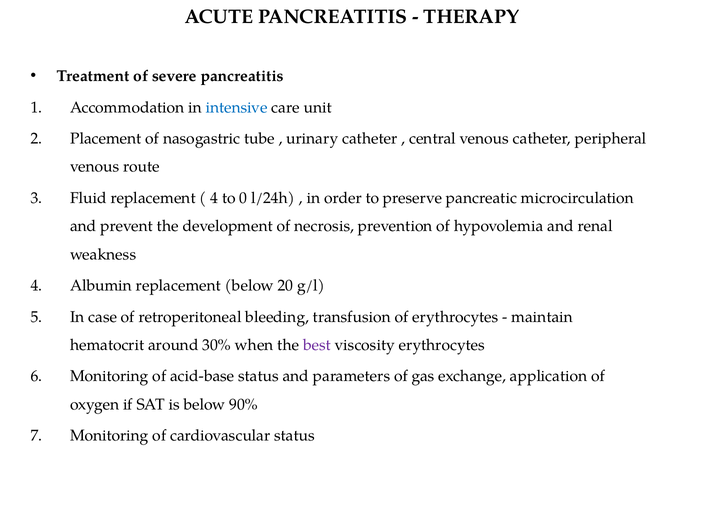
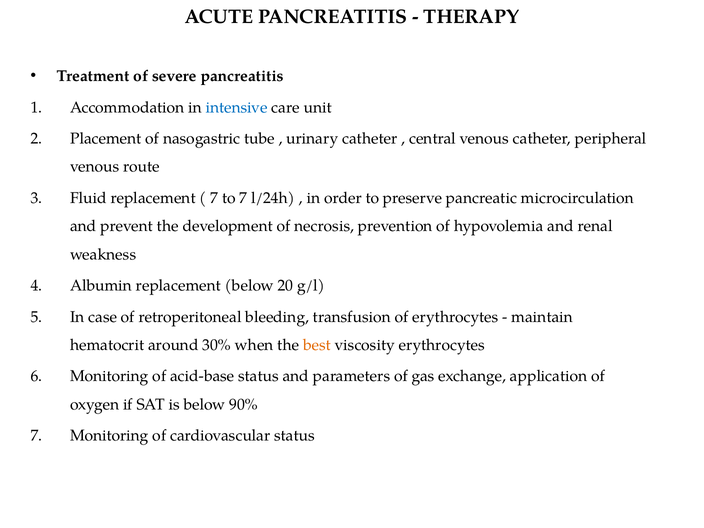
4: 4 -> 7 (214, 198)
to 0: 0 -> 7 (243, 198)
best colour: purple -> orange (317, 345)
